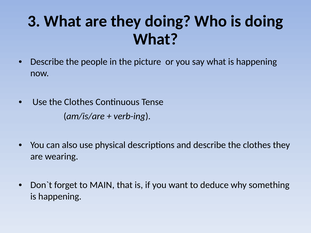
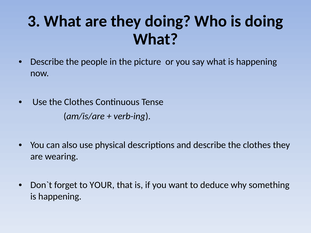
MAIN: MAIN -> YOUR (102, 185)
